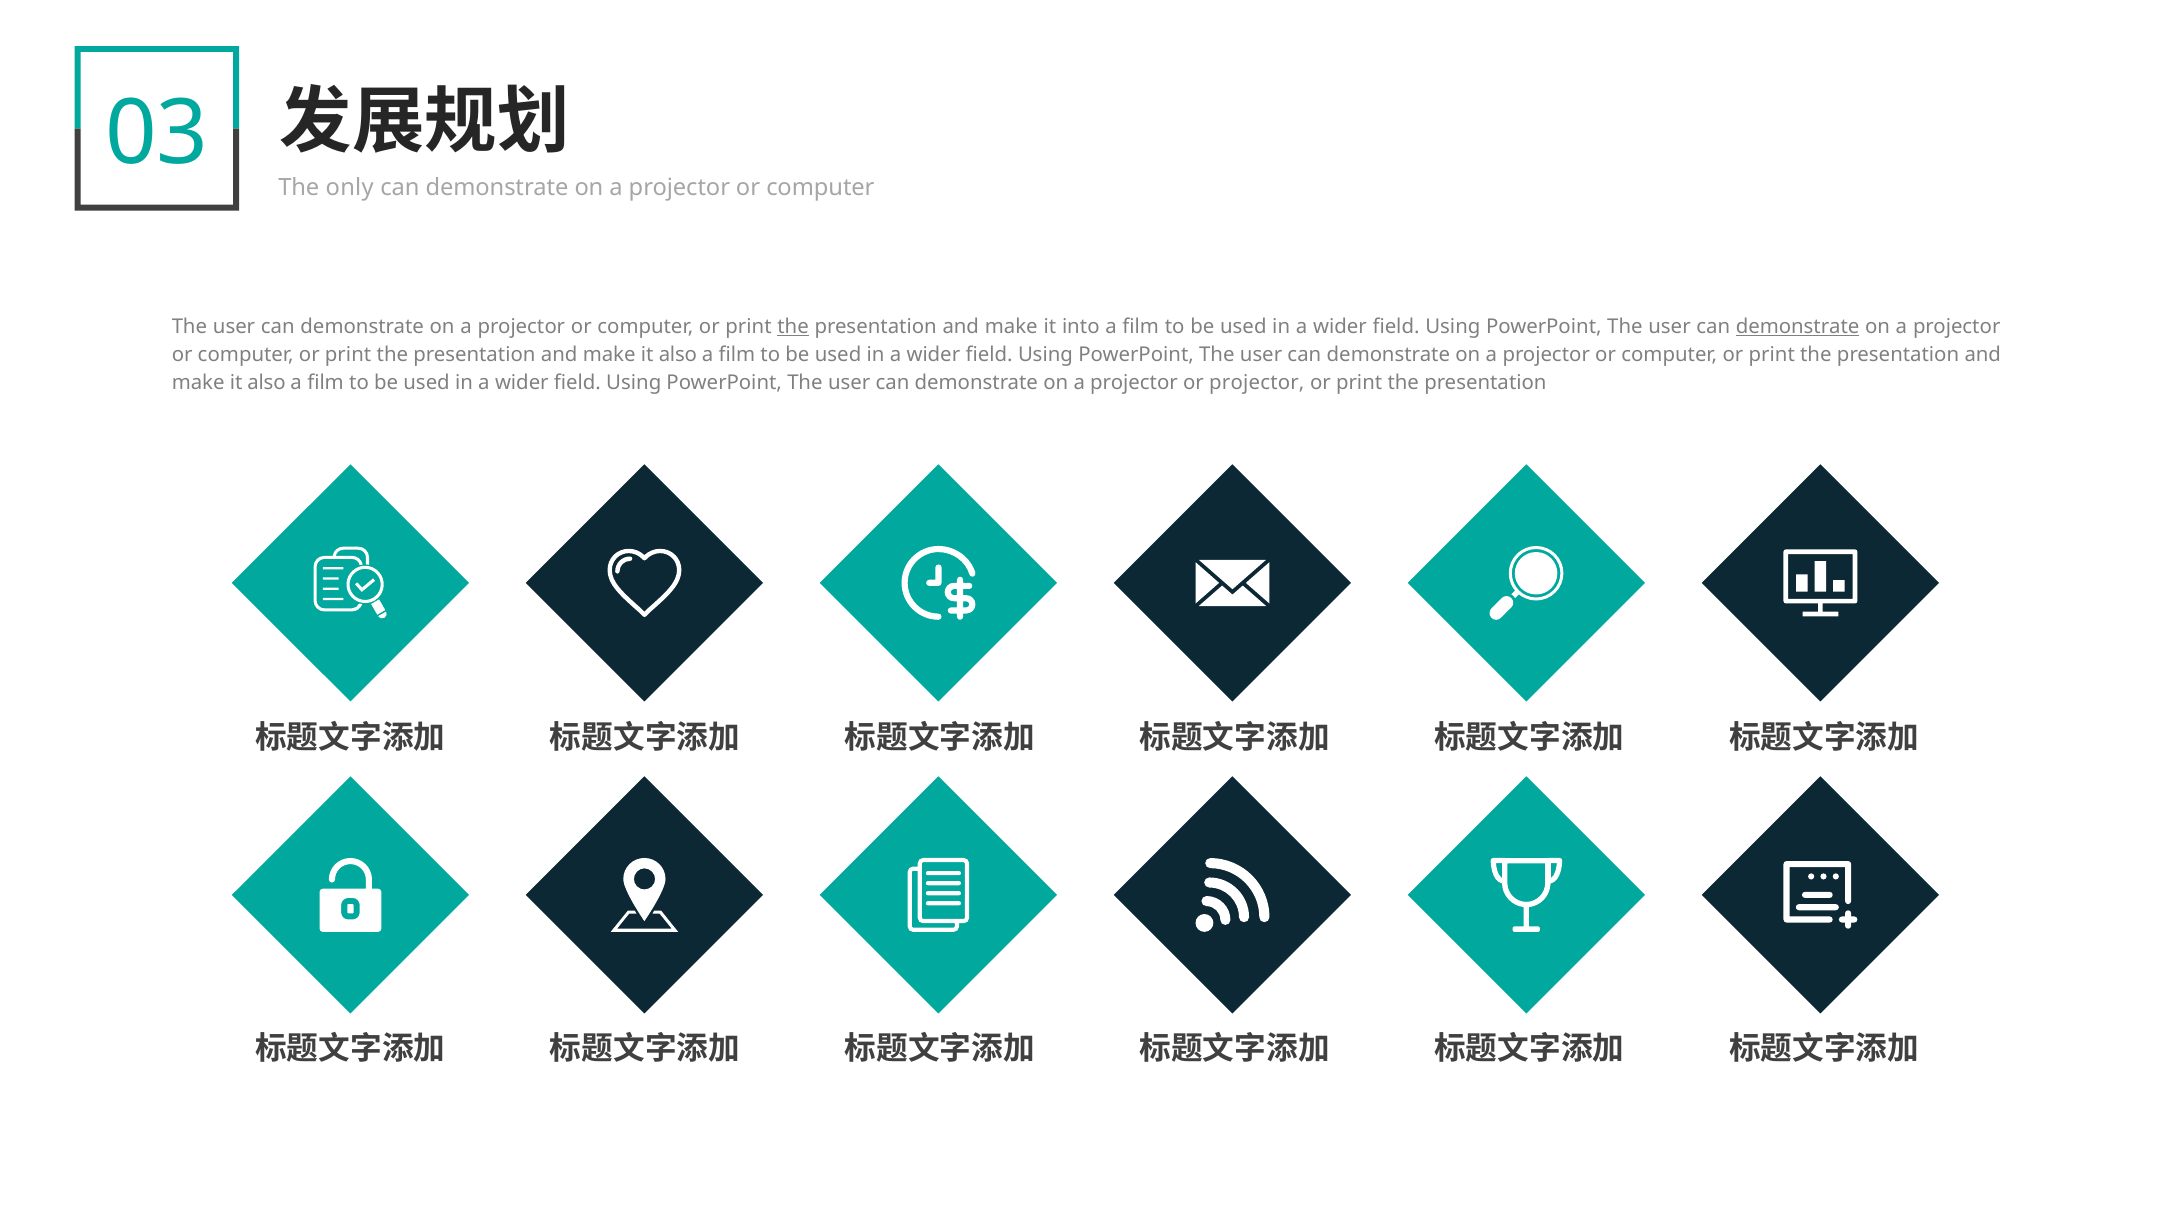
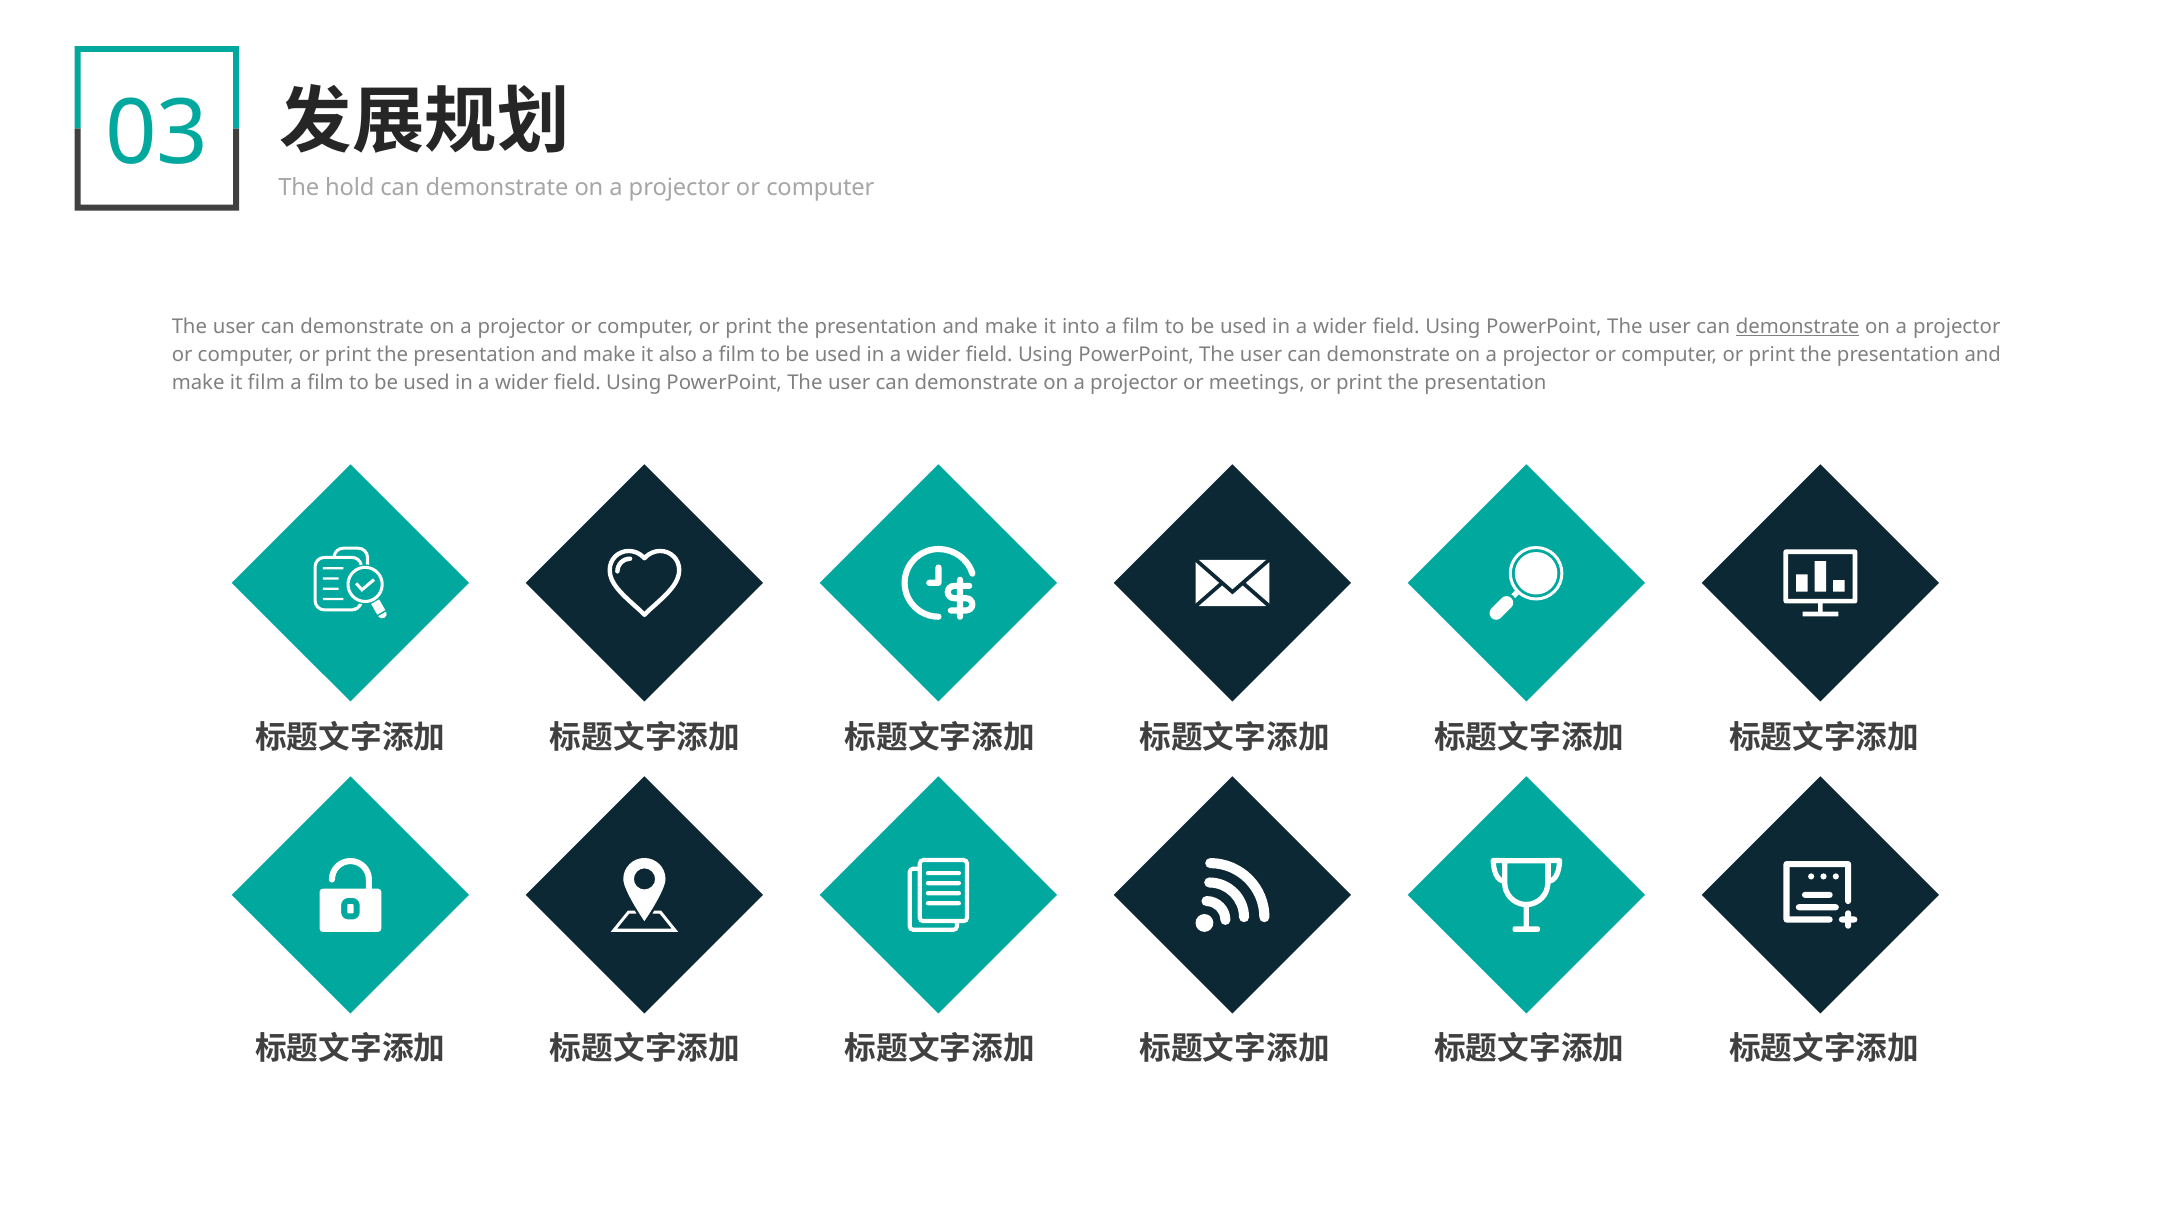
only: only -> hold (350, 188)
the underline: present -> none (793, 327)
also: also -> film (266, 383)
or projector: projector -> meetings (1257, 383)
